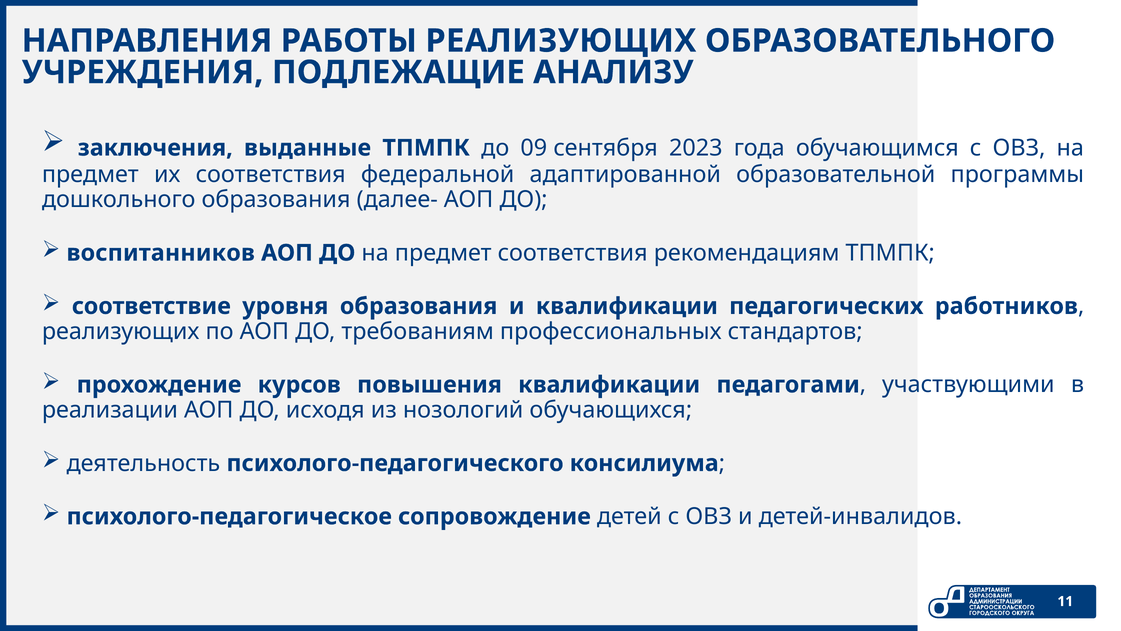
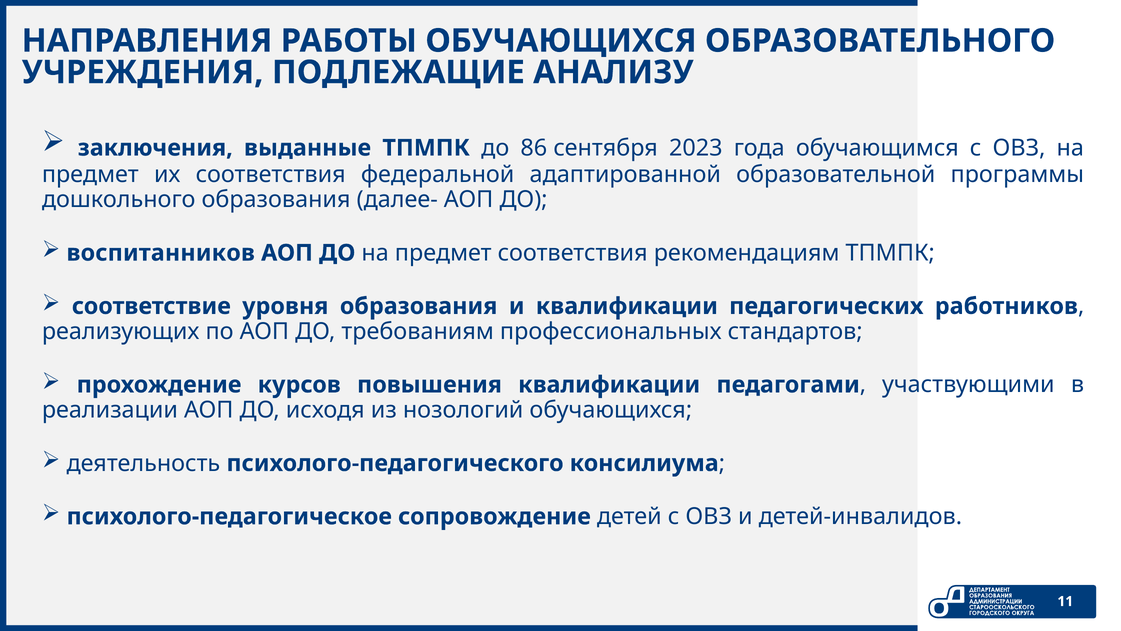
РАБОТЫ РЕАЛИЗУЮЩИХ: РЕАЛИЗУЮЩИХ -> ОБУЧАЮЩИХСЯ (561, 41)
09: 09 -> 86 (534, 148)
